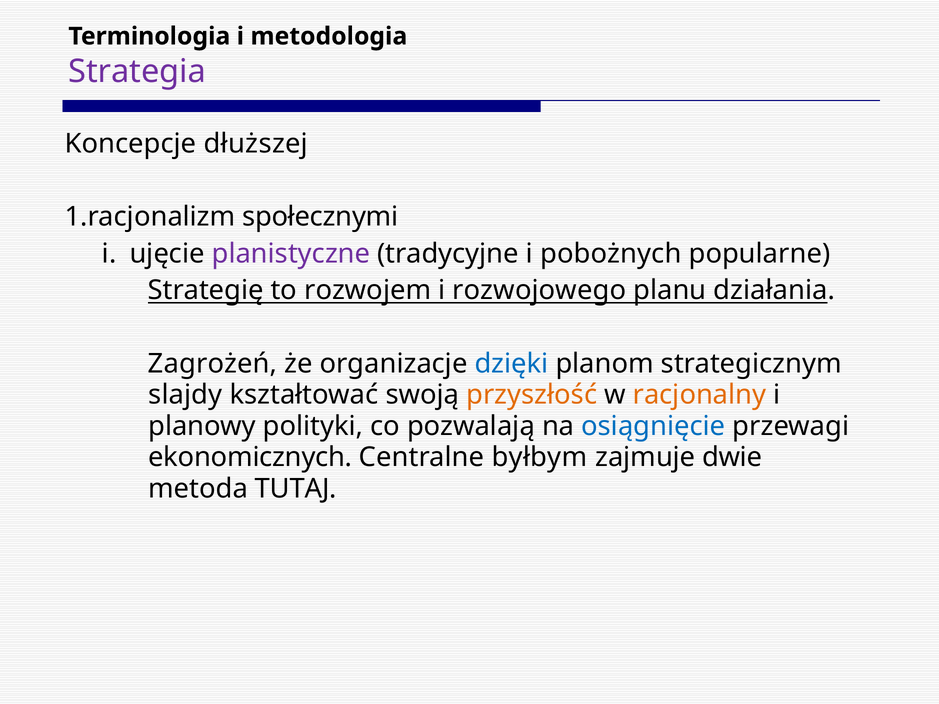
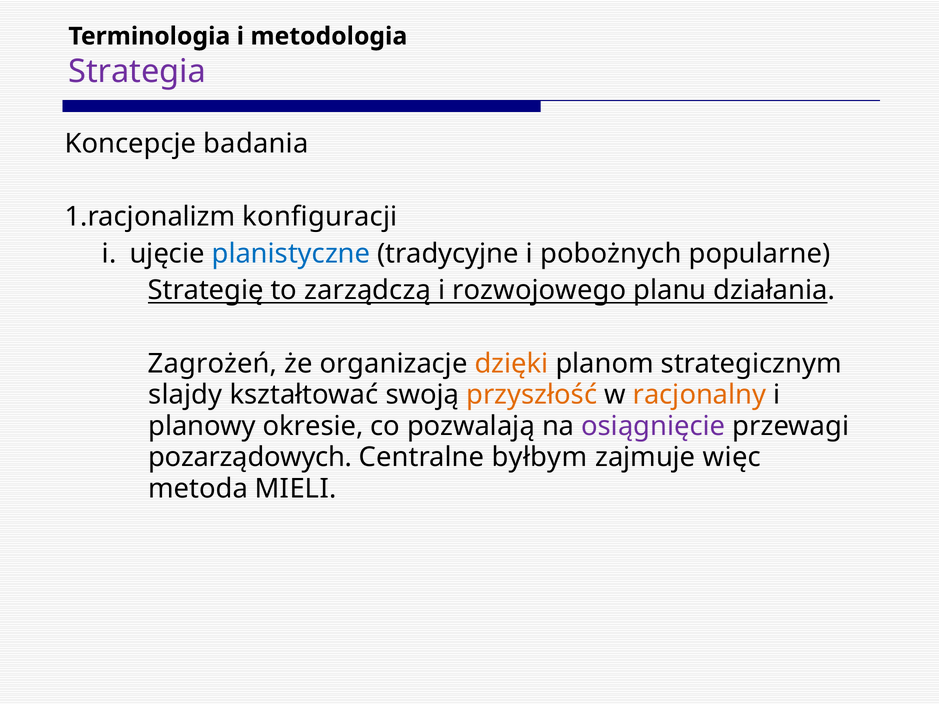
dłuższej: dłuższej -> badania (256, 144)
społecznymi: społecznymi -> konfiguracji (320, 217)
planistyczne colour: purple -> blue (291, 254)
rozwojem: rozwojem -> zarządczą (368, 290)
dzięki colour: blue -> orange (511, 364)
polityki: polityki -> okresie (313, 426)
osiągnięcie colour: blue -> purple (653, 426)
ekonomicznych: ekonomicznych -> pozarządowych (250, 457)
dwie: dwie -> więc (732, 457)
TUTAJ: TUTAJ -> MIELI (296, 489)
